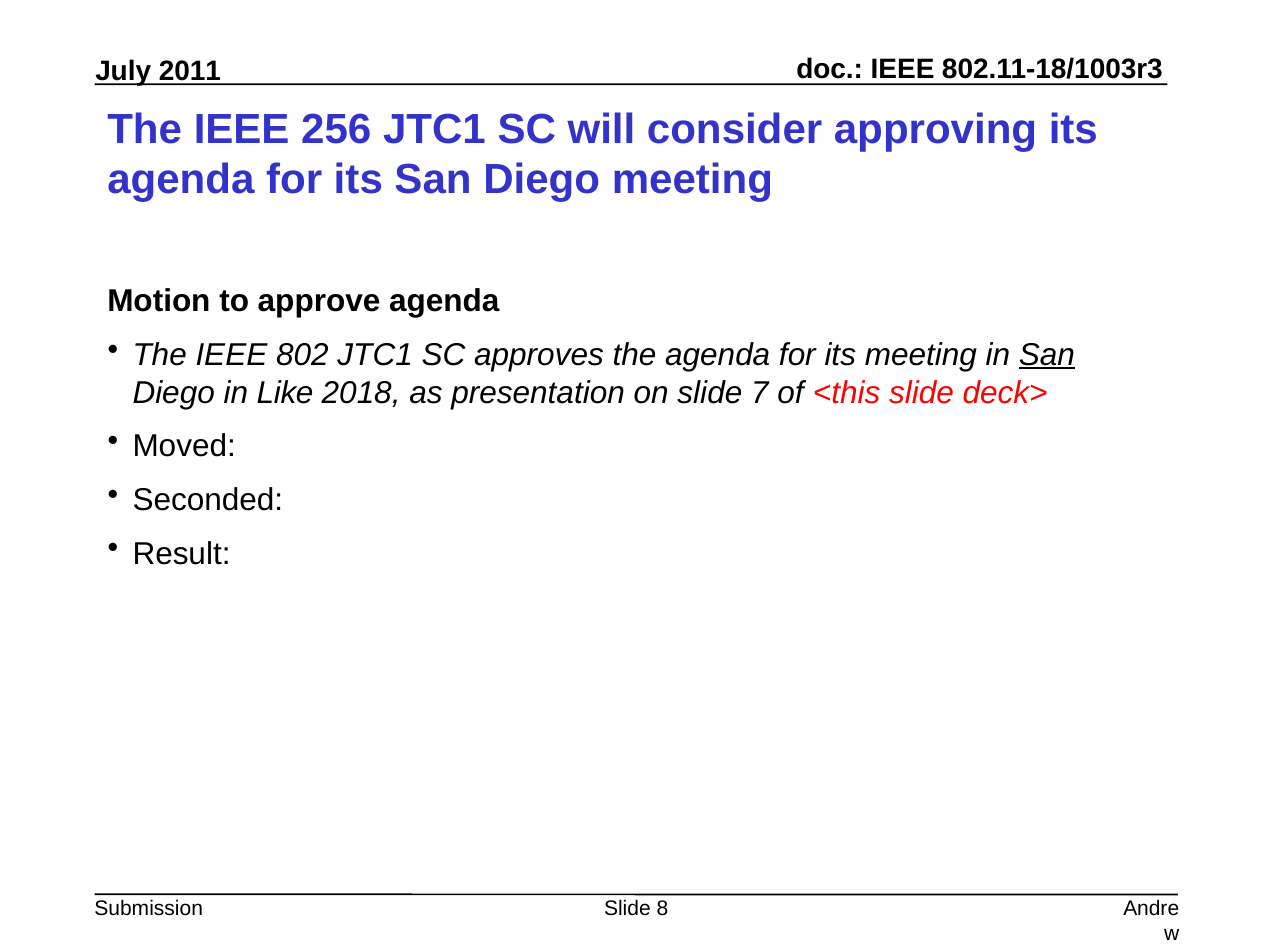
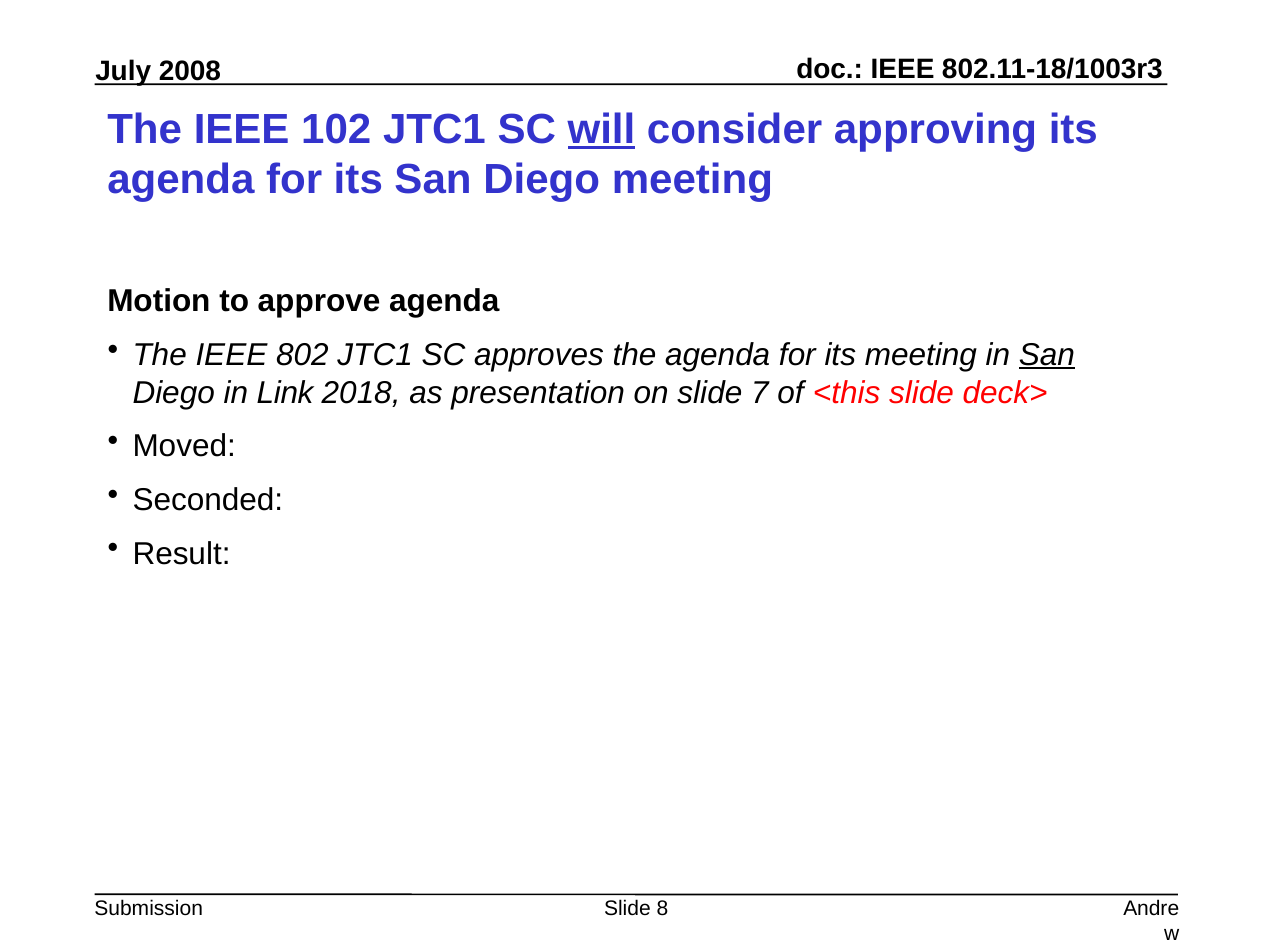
2011: 2011 -> 2008 (190, 72)
256: 256 -> 102 (336, 129)
will underline: none -> present (601, 129)
Like: Like -> Link (285, 392)
